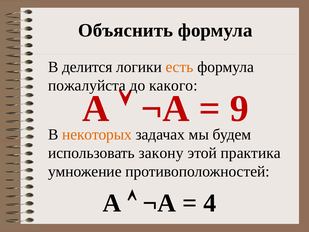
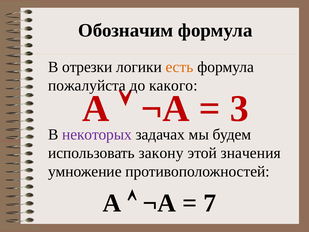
Объяснить: Объяснить -> Обозначим (126, 30)
делится: делится -> отрезки (87, 67)
9: 9 -> 3 (239, 109)
некоторых colour: orange -> purple (97, 134)
практика: практика -> значения (251, 153)
4: 4 -> 7 (210, 203)
